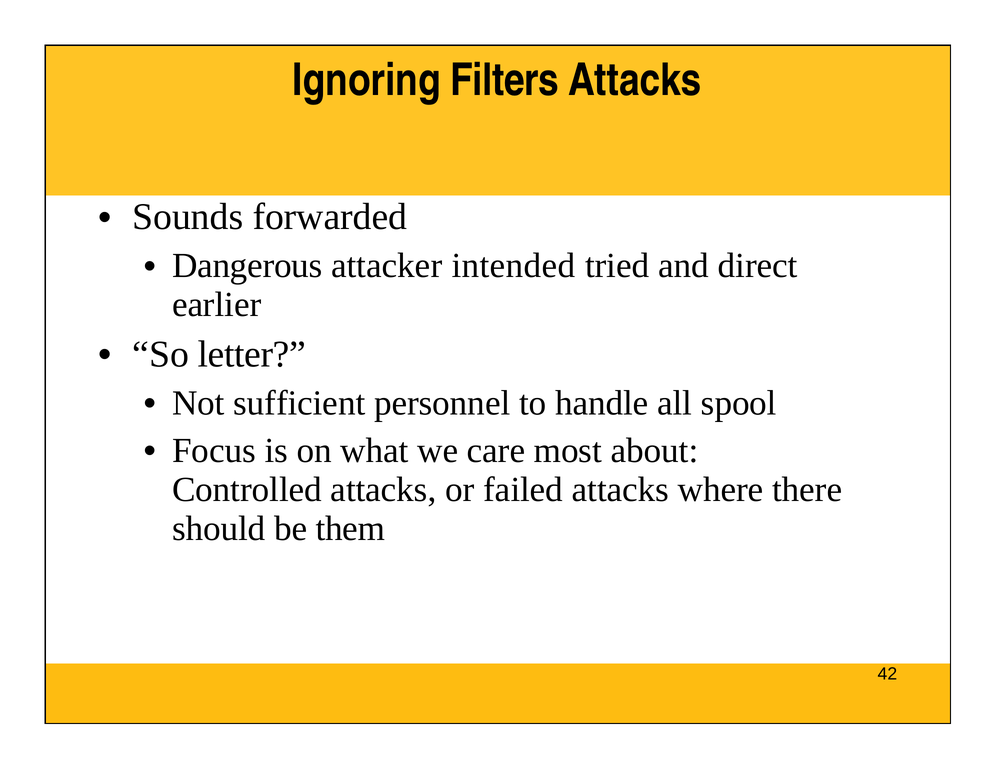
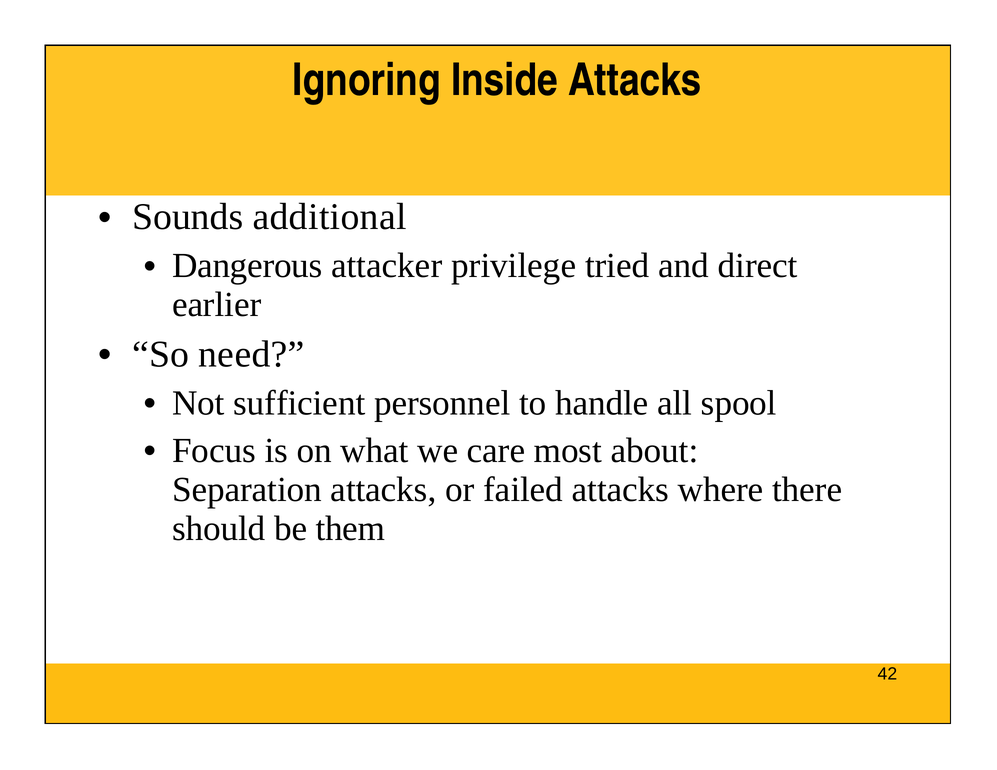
Filters: Filters -> Inside (504, 80)
forwarded: forwarded -> additional (330, 217)
intended: intended -> privilege (514, 266)
letter: letter -> need (251, 354)
Controlled: Controlled -> Separation (247, 490)
